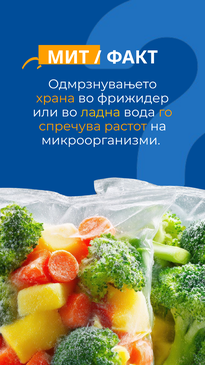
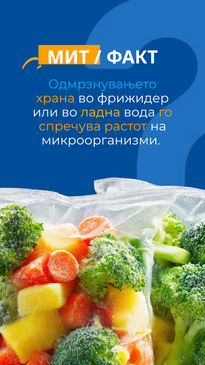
Одмрзнувањето colour: white -> light blue (103, 84)
